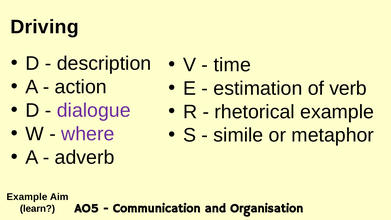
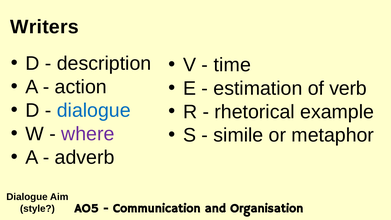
Driving: Driving -> Writers (44, 27)
dialogue colour: purple -> blue (94, 110)
Example: Example -> Dialogue (27, 197)
learn: learn -> style (37, 209)
